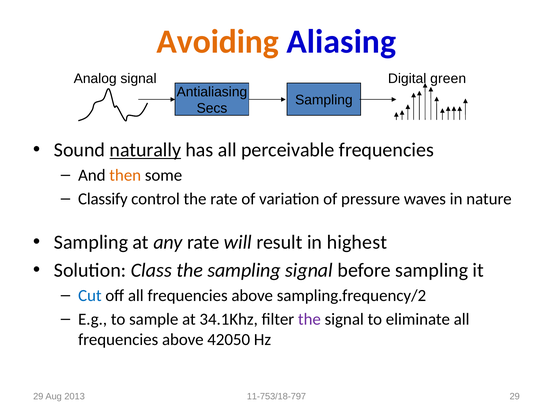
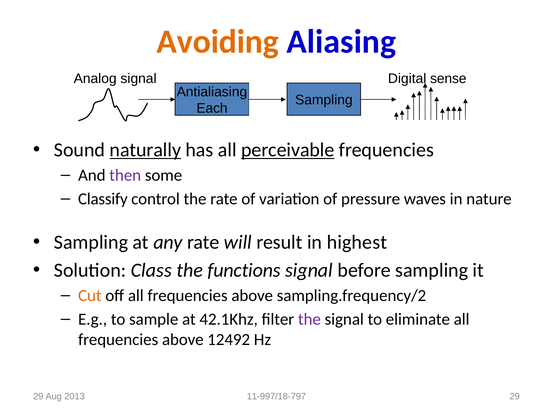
green: green -> sense (448, 79)
Secs: Secs -> Each (212, 108)
perceivable underline: none -> present (288, 150)
then colour: orange -> purple (125, 175)
the sampling: sampling -> functions (244, 270)
Cut colour: blue -> orange (90, 295)
34.1Khz: 34.1Khz -> 42.1Khz (229, 319)
42050: 42050 -> 12492 (229, 339)
11-753/18-797: 11-753/18-797 -> 11-997/18-797 (276, 396)
